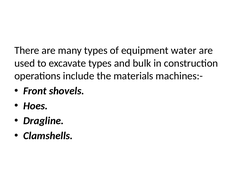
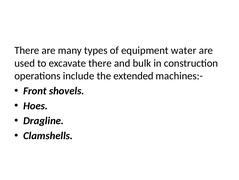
excavate types: types -> there (100, 63)
materials: materials -> extended (133, 76)
